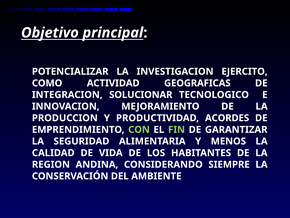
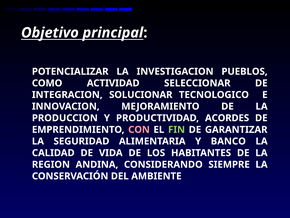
EJERCITO: EJERCITO -> PUEBLOS (245, 71)
GEOGRAFICAS: GEOGRAFICAS -> SELECCIONAR (197, 83)
CON colour: light green -> pink (139, 129)
MENOS: MENOS -> BANCO (228, 141)
